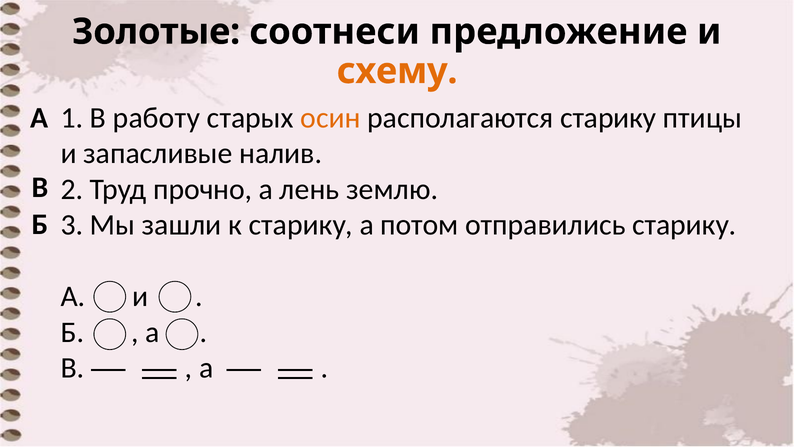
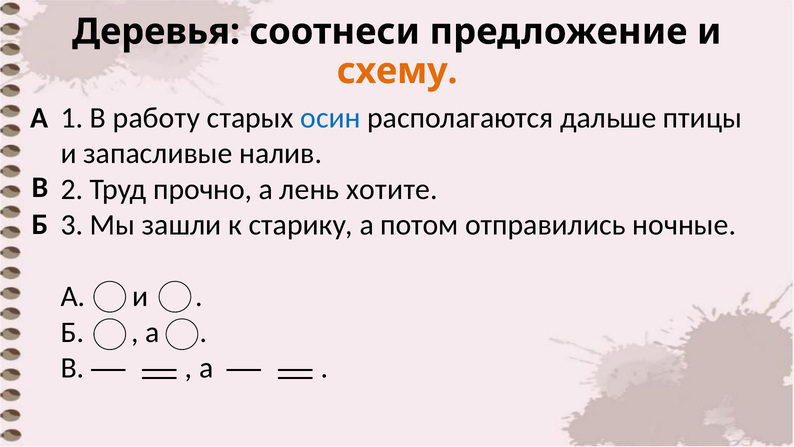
Золотые: Золотые -> Деревья (156, 32)
осин colour: orange -> blue (330, 118)
располагаются старику: старику -> дальше (608, 118)
землю: землю -> хотите (392, 189)
отправились старику: старику -> ночные (684, 225)
